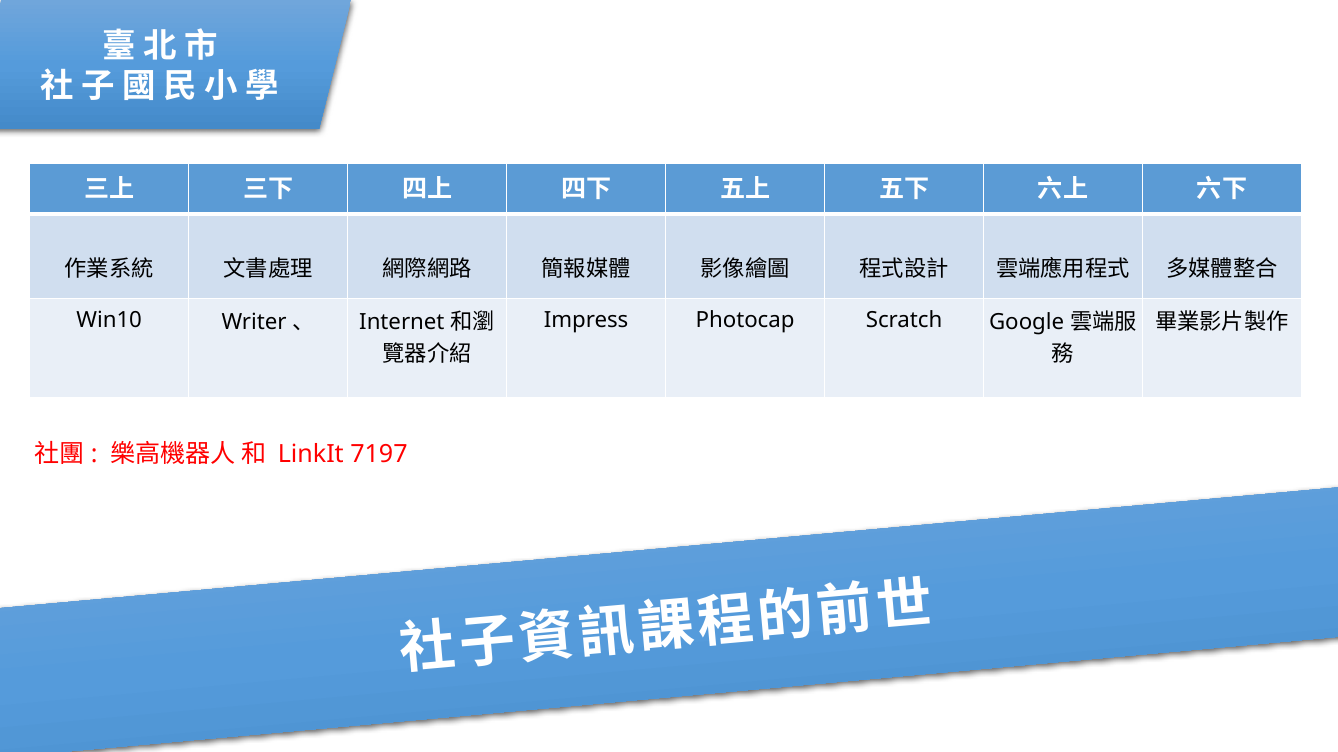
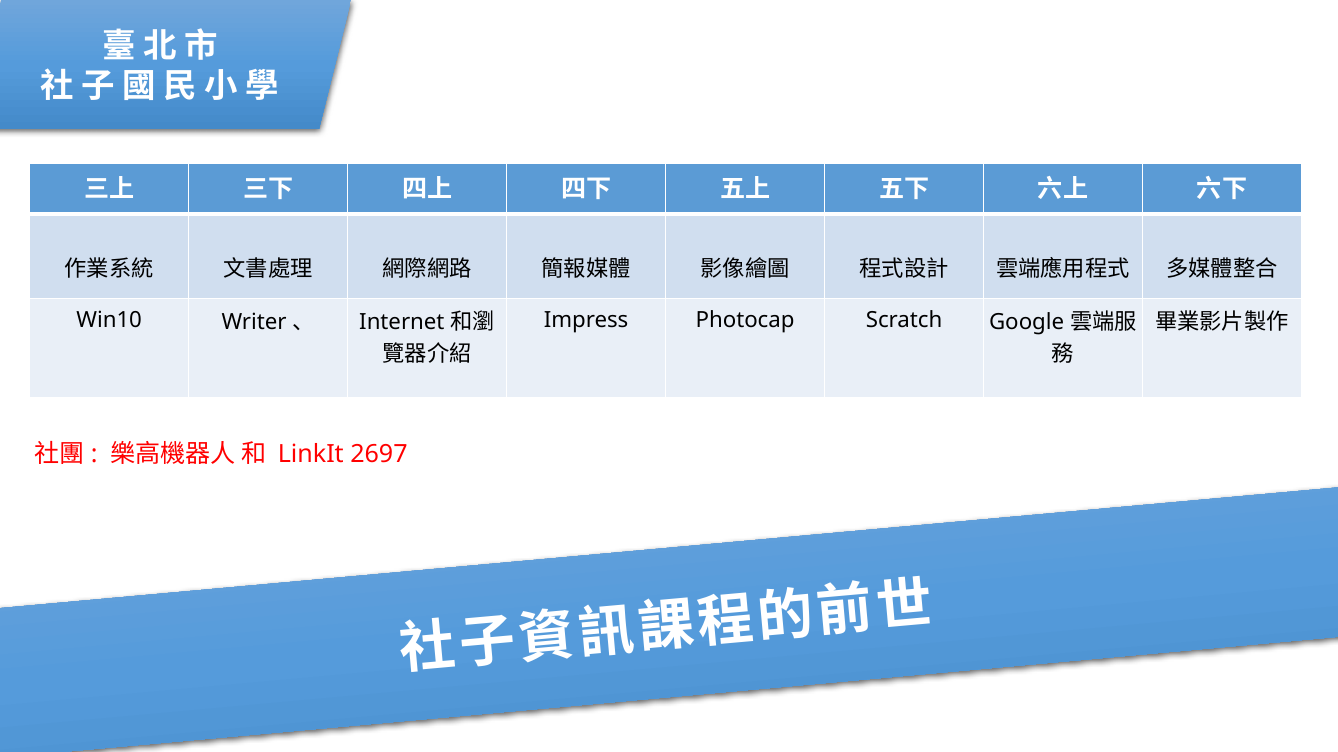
7197: 7197 -> 2697 (379, 454)
